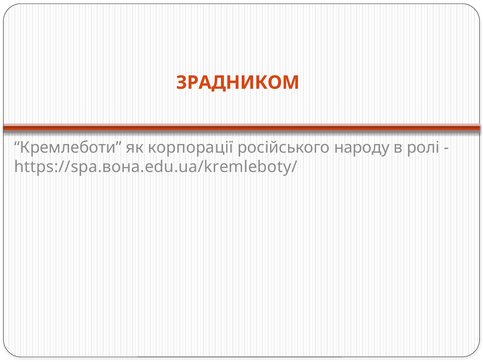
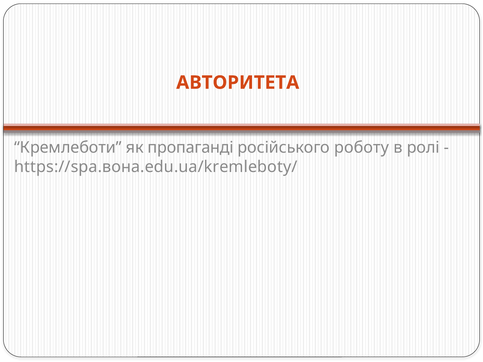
ЗРАДНИКОМ: ЗРАДНИКОМ -> АВТОРИТЕТА (238, 83)
корпорації: корпорації -> пропаганді (191, 148)
народу: народу -> роботу (362, 148)
